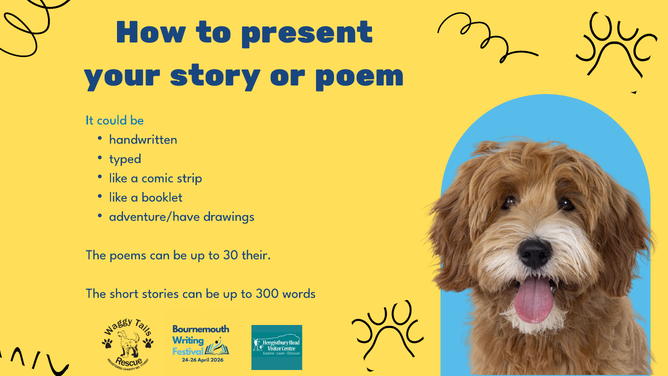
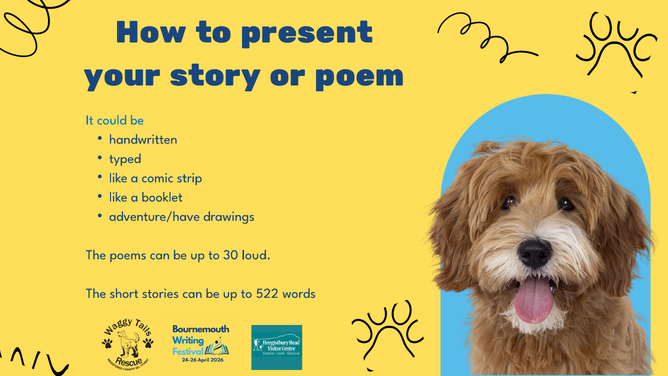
their: their -> loud (256, 255)
300: 300 -> 522 (267, 293)
